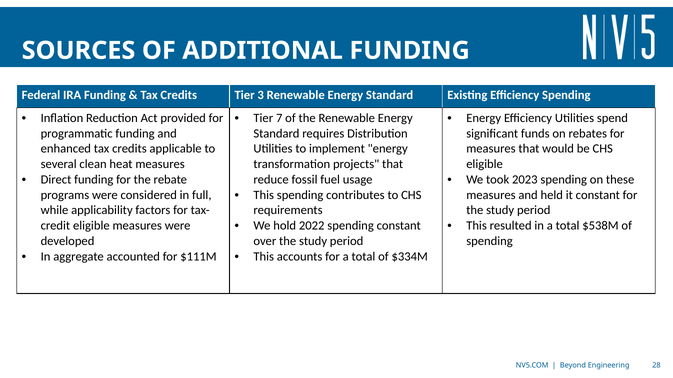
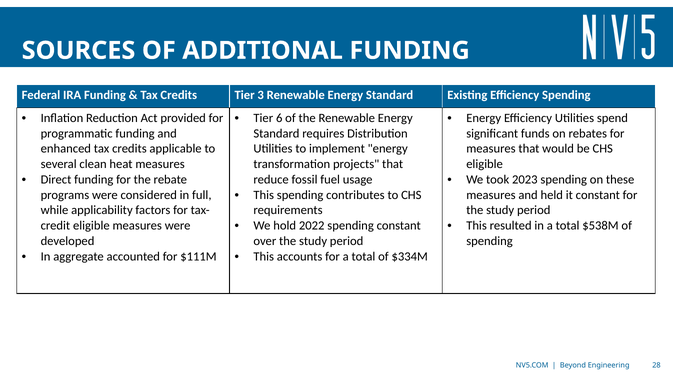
7: 7 -> 6 (279, 118)
